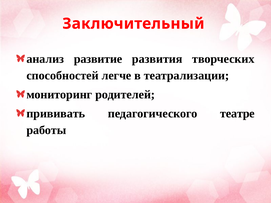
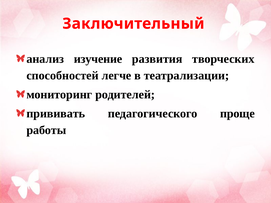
развитие: развитие -> изучение (98, 59)
театре: театре -> проще (237, 114)
